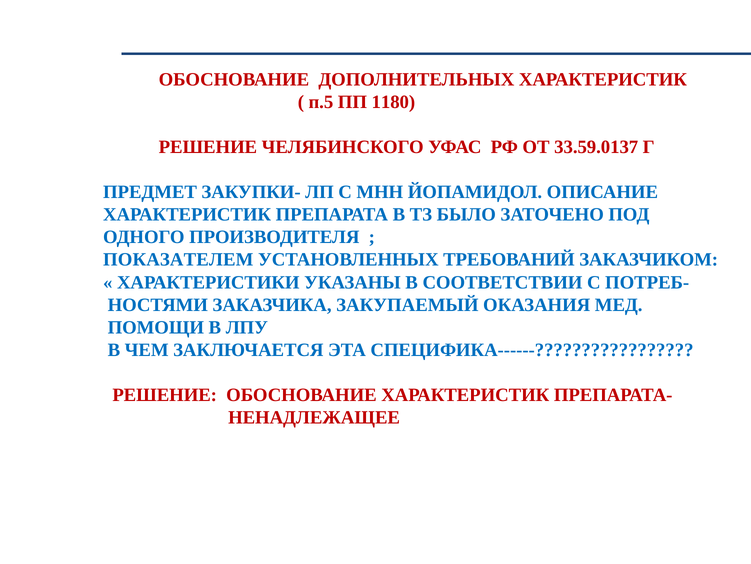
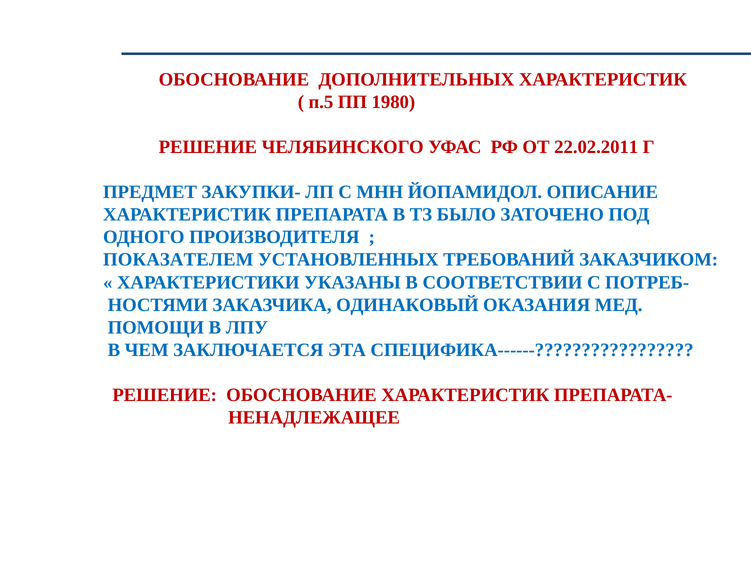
1180: 1180 -> 1980 (393, 102)
33.59.0137: 33.59.0137 -> 22.02.2011 (596, 147)
ЗАКУПАЕМЫЙ: ЗАКУПАЕМЫЙ -> ОДИНАКОВЫЙ (407, 304)
